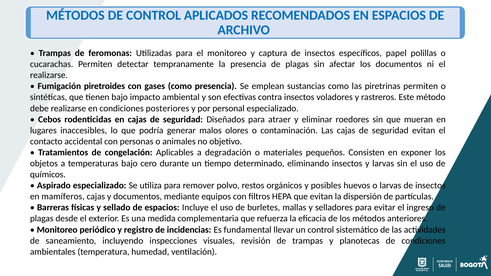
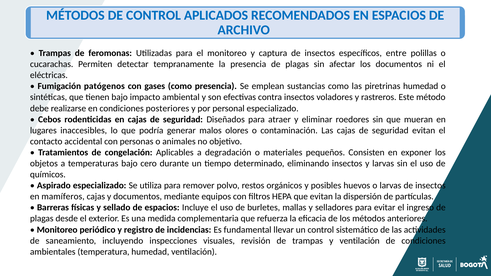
papel: papel -> entre (396, 53)
realizarse: realizarse -> eléctricas (49, 75)
piretroides: piretroides -> patógenos (104, 86)
piretrinas permiten: permiten -> humedad (421, 86)
y planotecas: planotecas -> ventilación (360, 241)
